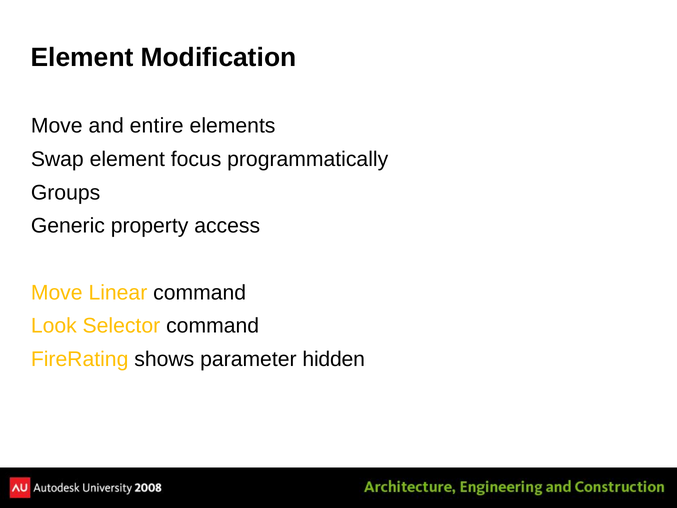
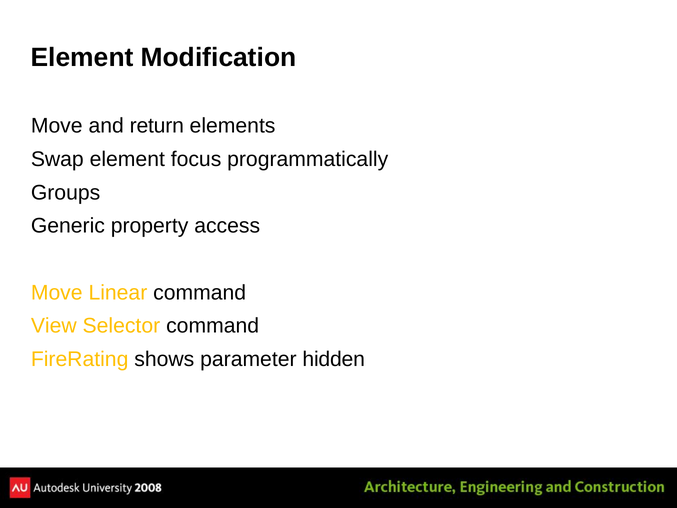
entire: entire -> return (157, 126)
Look: Look -> View (54, 326)
